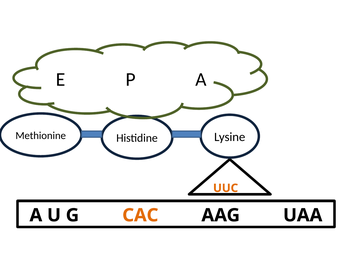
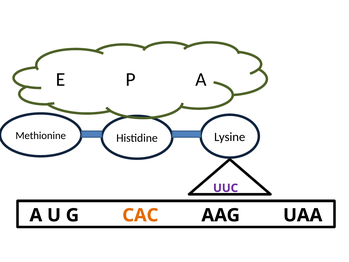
UUC colour: orange -> purple (226, 188)
